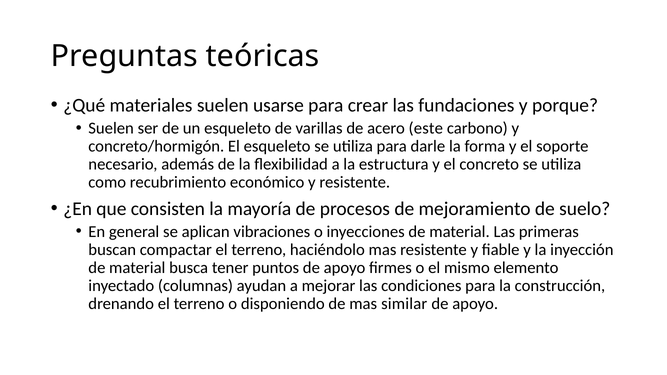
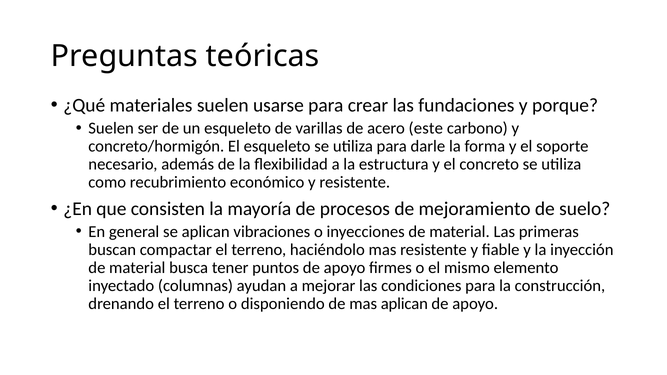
mas similar: similar -> aplican (404, 304)
